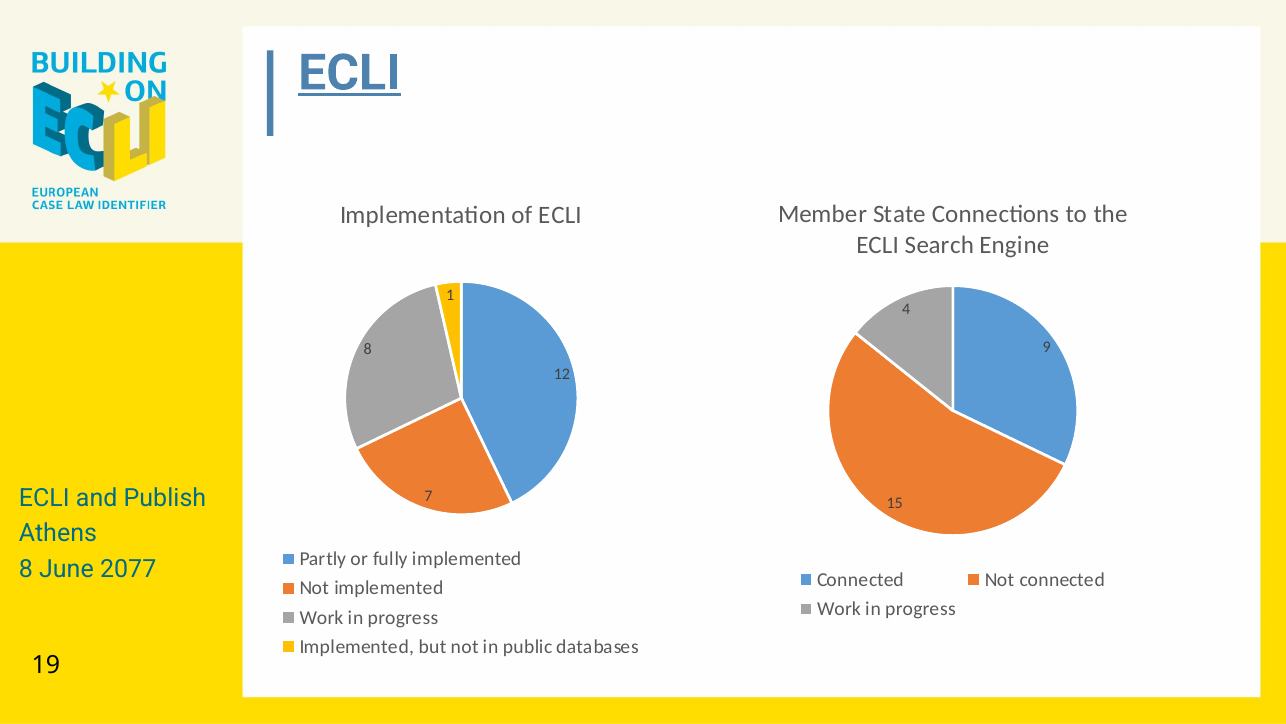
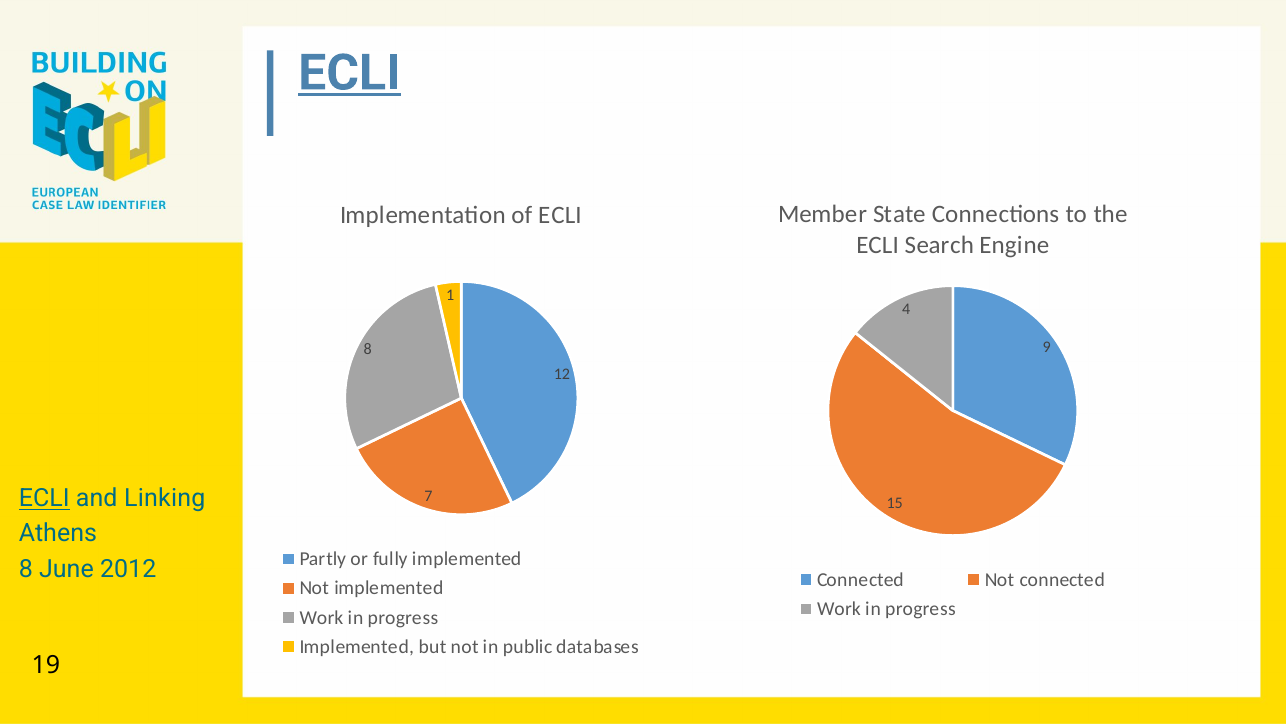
ECLI underline: none -> present (44, 498)
Publish: Publish -> Linking (165, 498)
2077: 2077 -> 2012 (128, 568)
